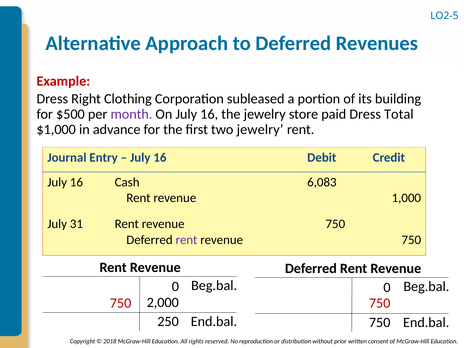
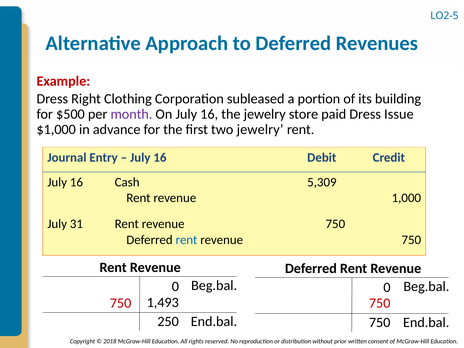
Total: Total -> Issue (399, 114)
6,083: 6,083 -> 5,309 (322, 182)
rent colour: purple -> blue (186, 240)
2,000: 2,000 -> 1,493 (163, 303)
